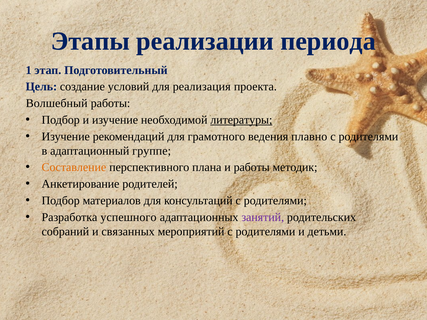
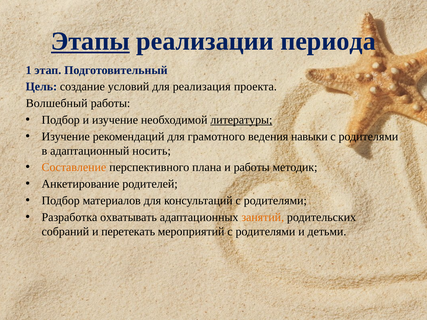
Этапы underline: none -> present (90, 41)
плавно: плавно -> навыки (309, 137)
группе: группе -> носить (152, 151)
успешного: успешного -> охватывать (129, 217)
занятий colour: purple -> orange (263, 217)
связанных: связанных -> перетекать (128, 232)
